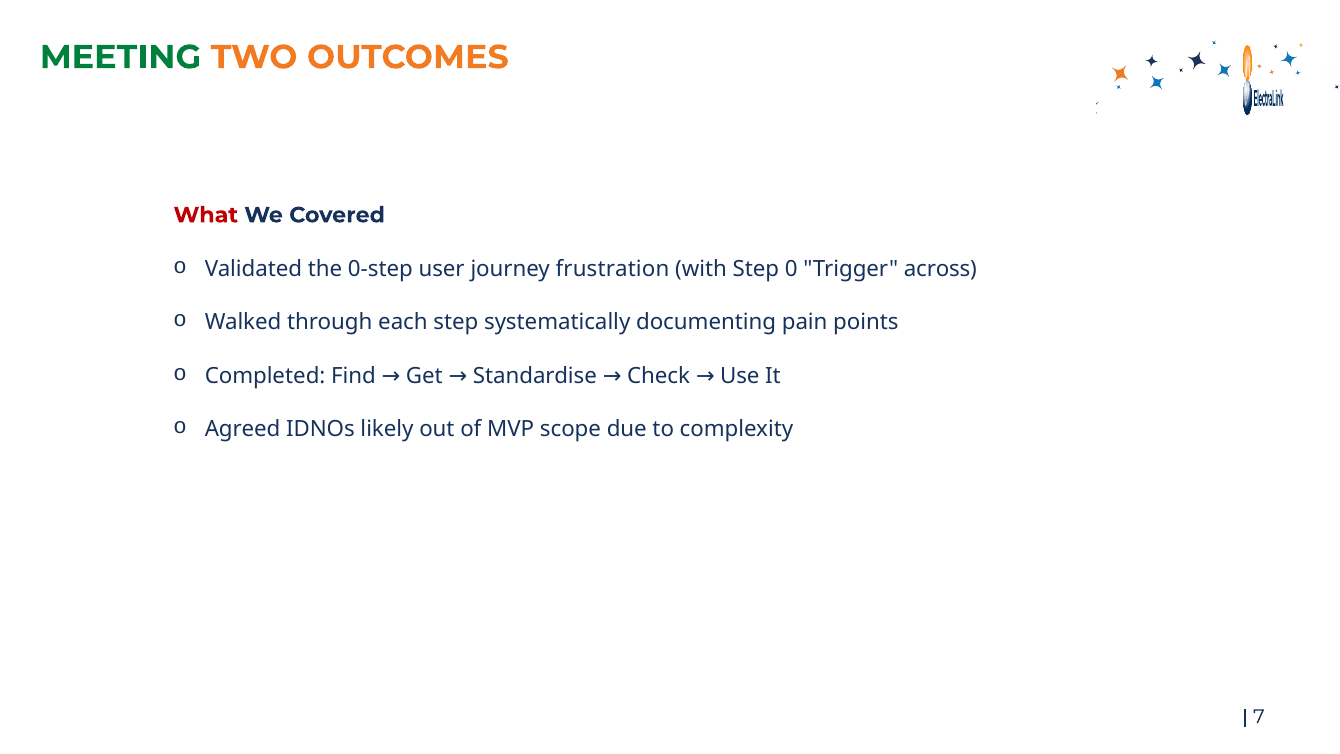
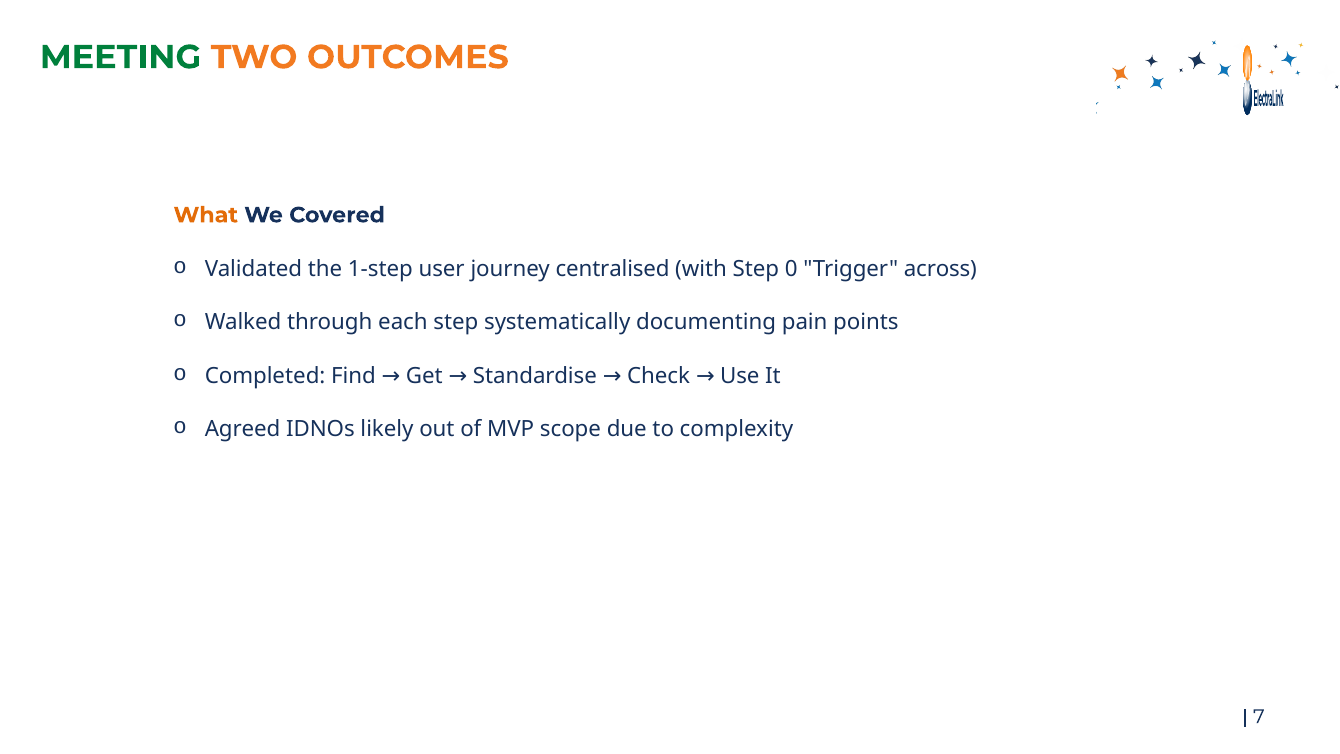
What colour: red -> orange (206, 215)
0-step: 0-step -> 1-step (380, 269)
frustration: frustration -> centralised (613, 269)
